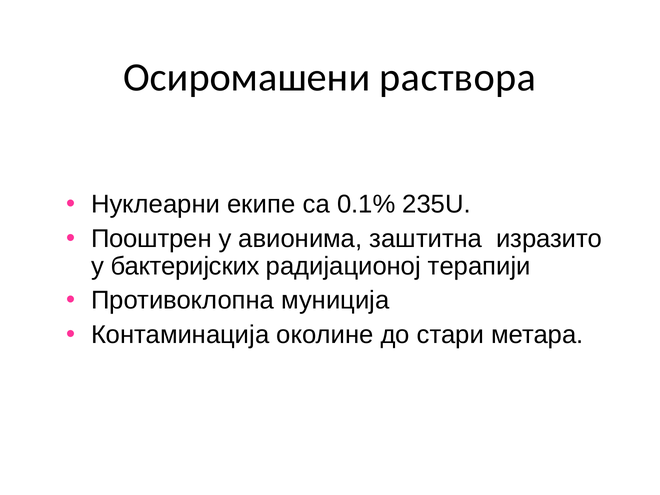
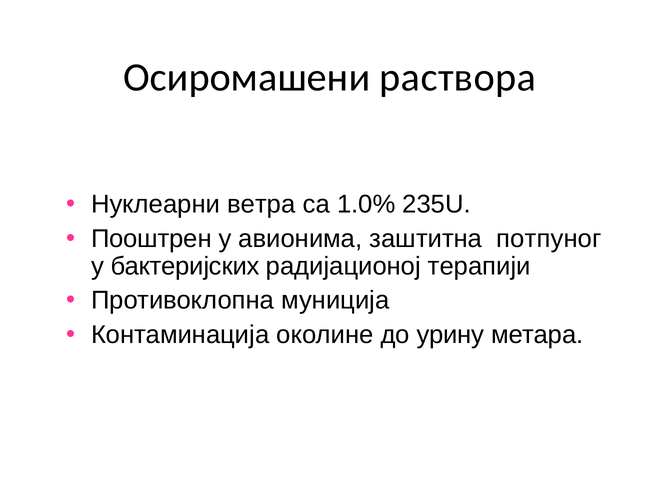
екипе: екипе -> ветра (261, 204)
0.1%: 0.1% -> 1.0% (366, 204)
изразито: изразито -> потпуног (549, 239)
стари: стари -> урину (450, 335)
